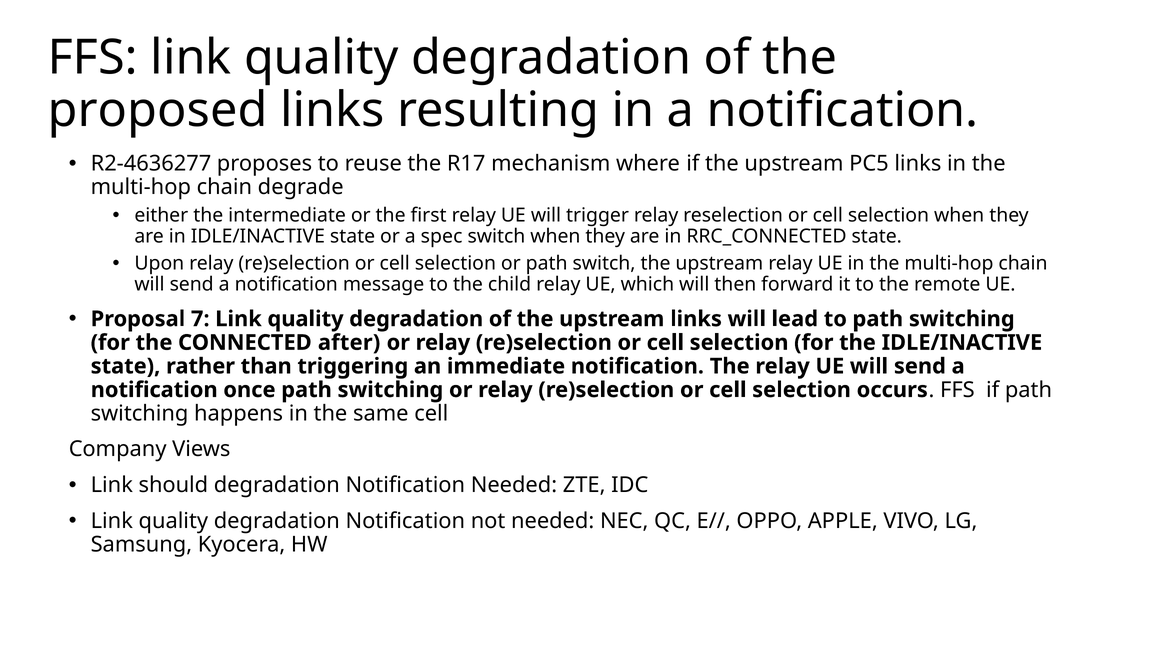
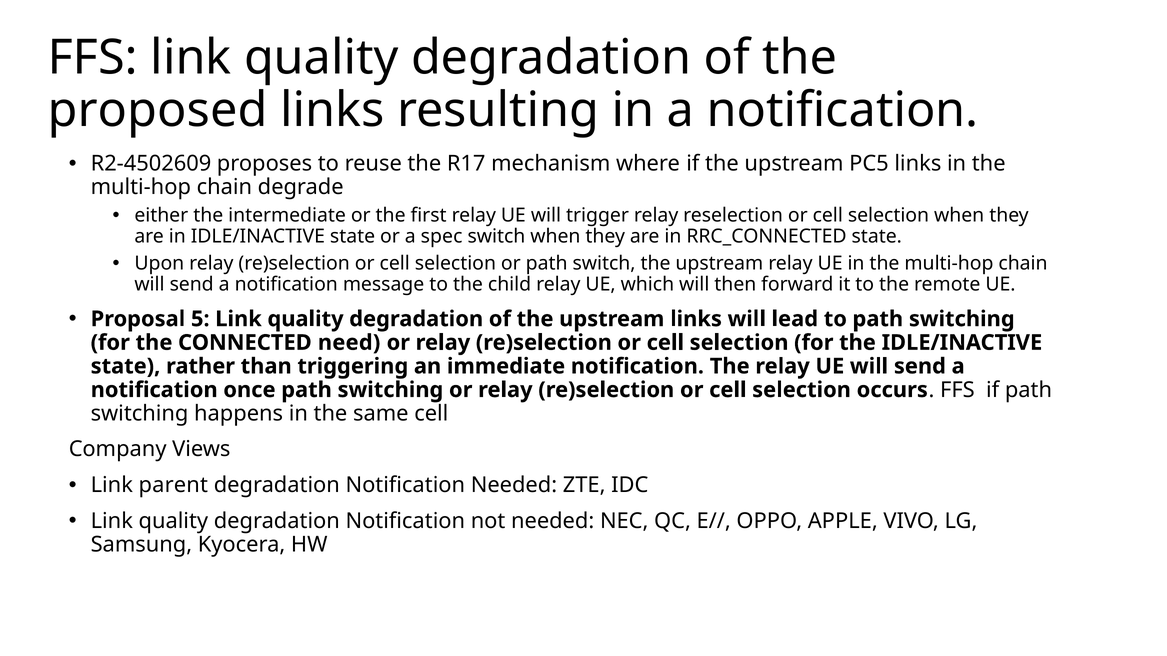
R2-4636277: R2-4636277 -> R2-4502609 (151, 164)
7: 7 -> 5 (200, 319)
after: after -> need (349, 343)
should: should -> parent (173, 485)
